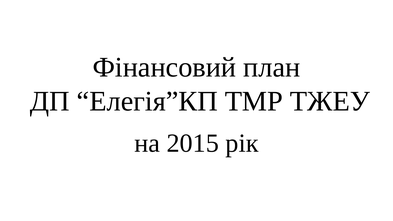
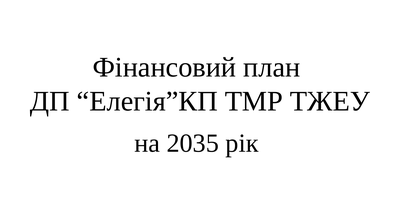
2015: 2015 -> 2035 (193, 143)
